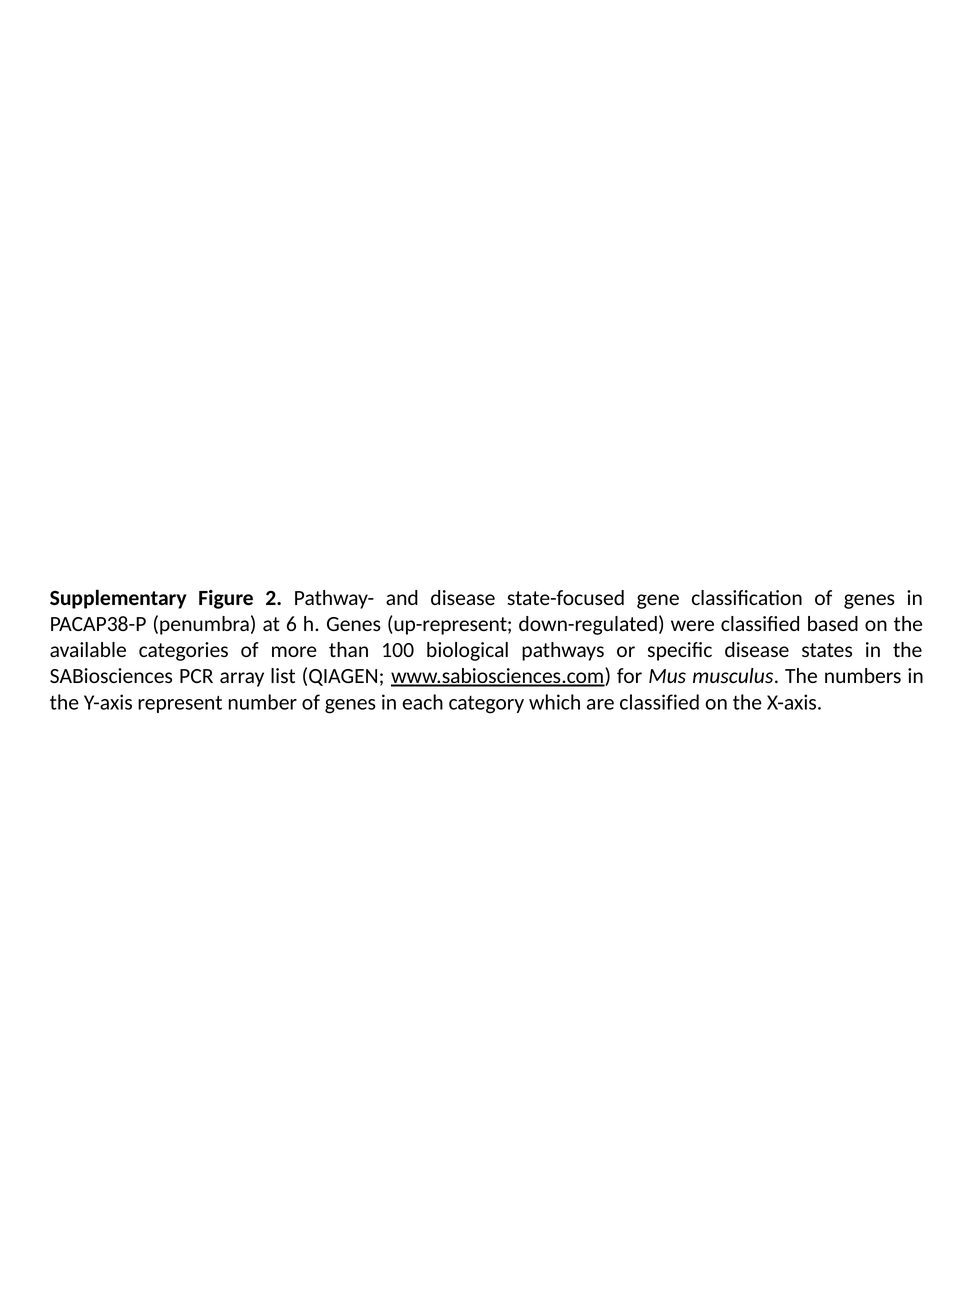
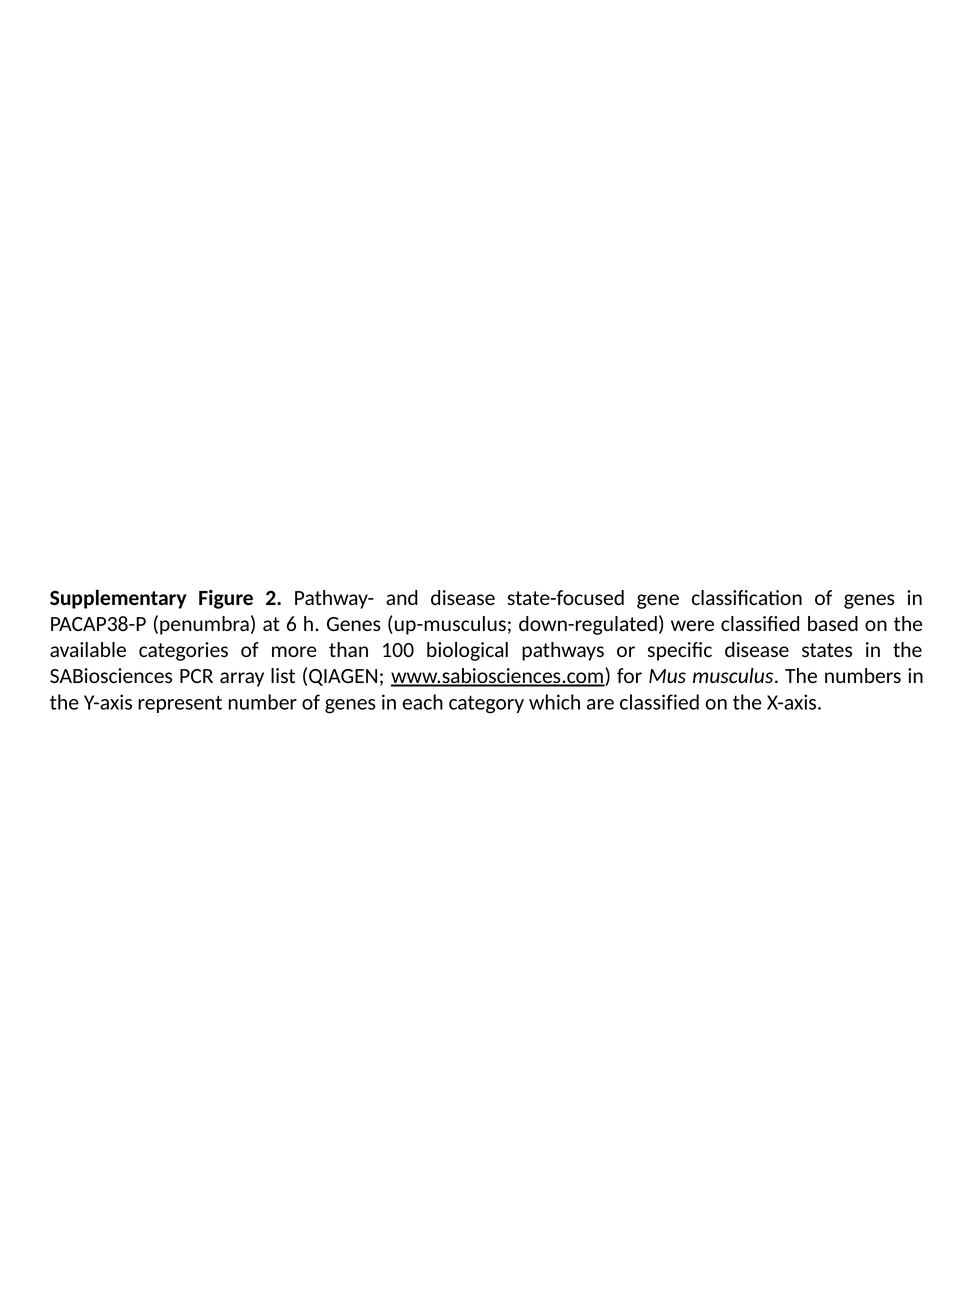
up-represent: up-represent -> up-musculus (450, 624)
